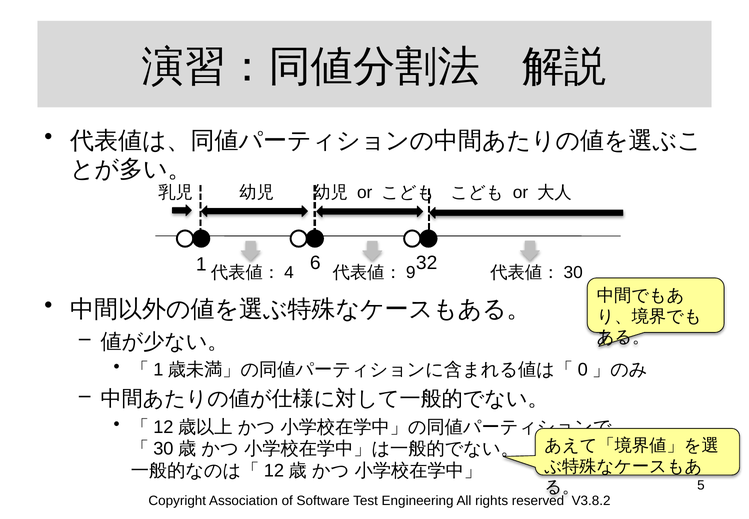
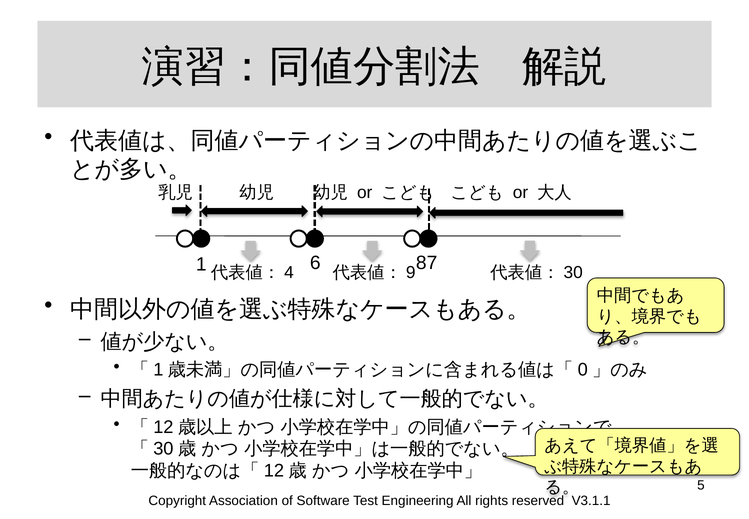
32: 32 -> 87 (427, 263)
V3.8.2: V3.8.2 -> V3.1.1 (591, 500)
